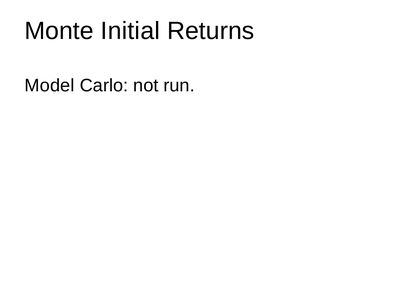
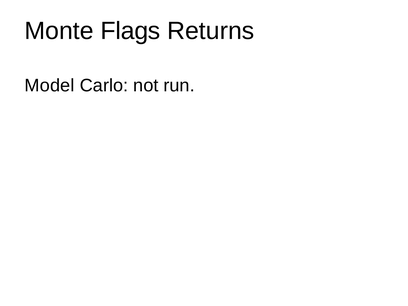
Initial: Initial -> Flags (130, 31)
